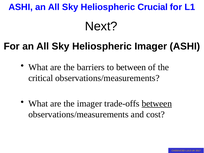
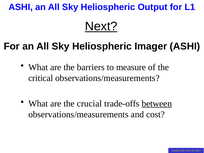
Crucial: Crucial -> Output (153, 7)
Next underline: none -> present (101, 26)
to between: between -> measure (131, 67)
the imager: imager -> crucial (89, 104)
